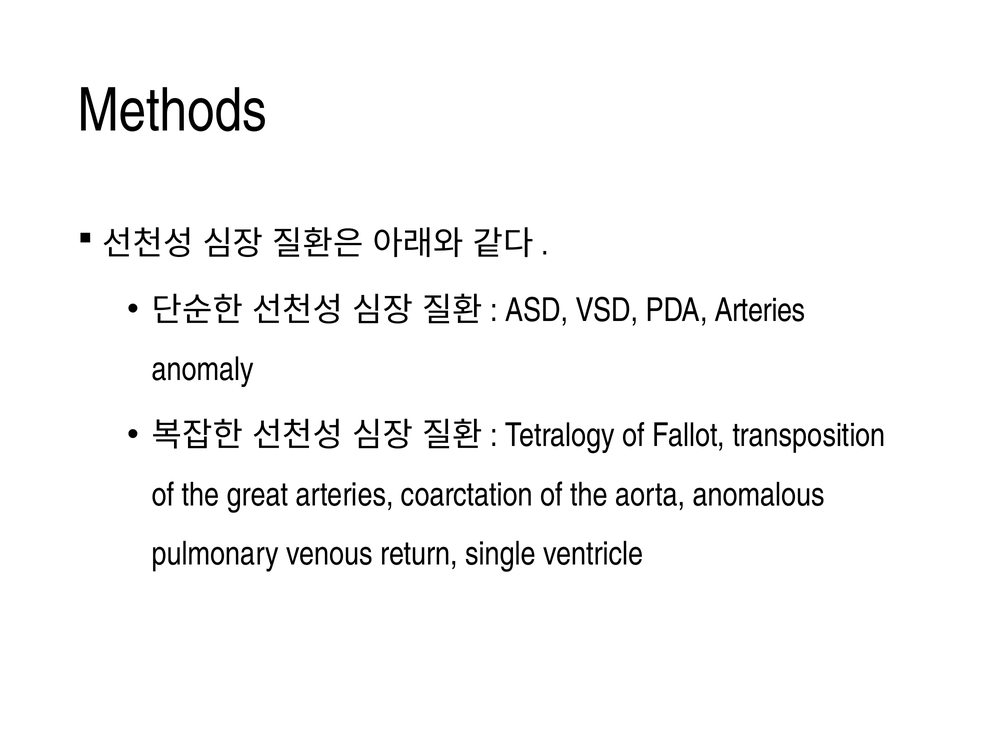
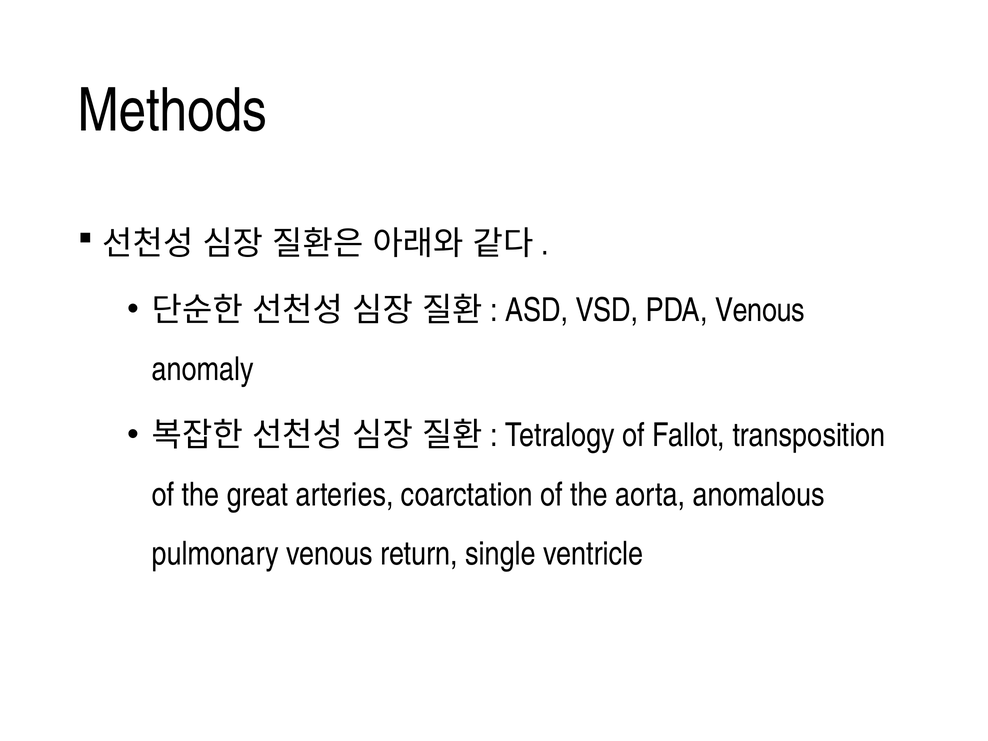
PDA Arteries: Arteries -> Venous (760, 310)
